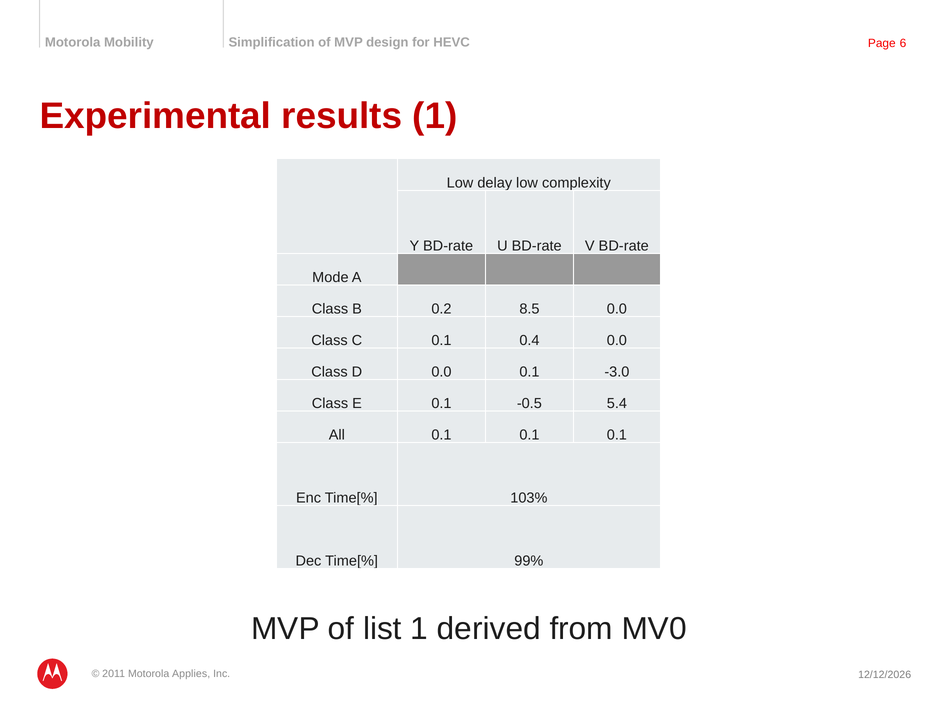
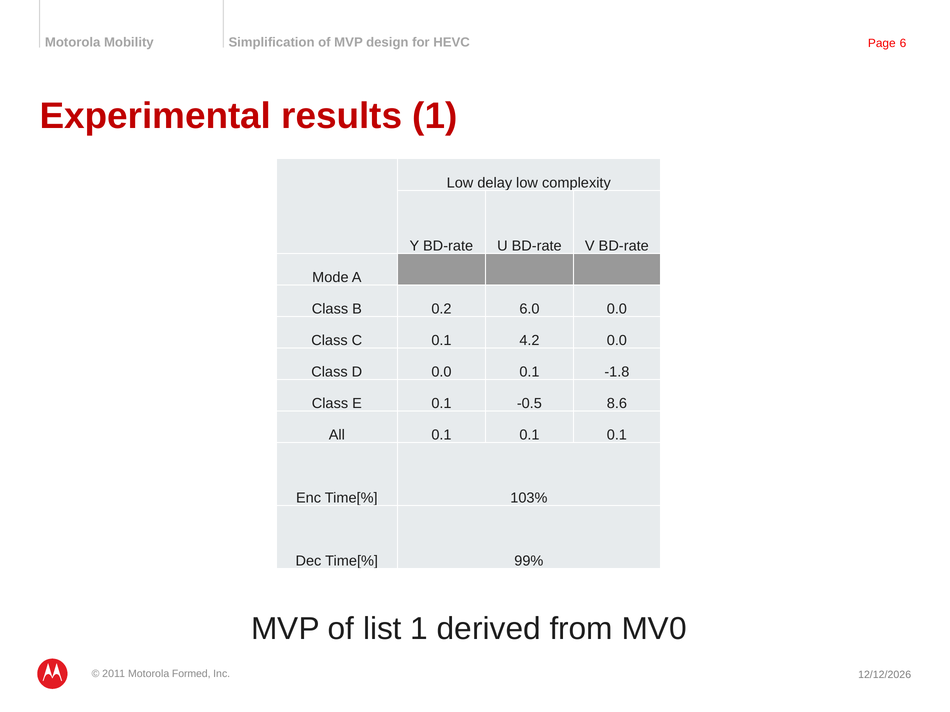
8.5: 8.5 -> 6.0 (529, 309)
0.4: 0.4 -> 4.2 (529, 341)
-3.0: -3.0 -> -1.8 (617, 372)
5.4: 5.4 -> 8.6 (617, 404)
Applies: Applies -> Formed (191, 674)
